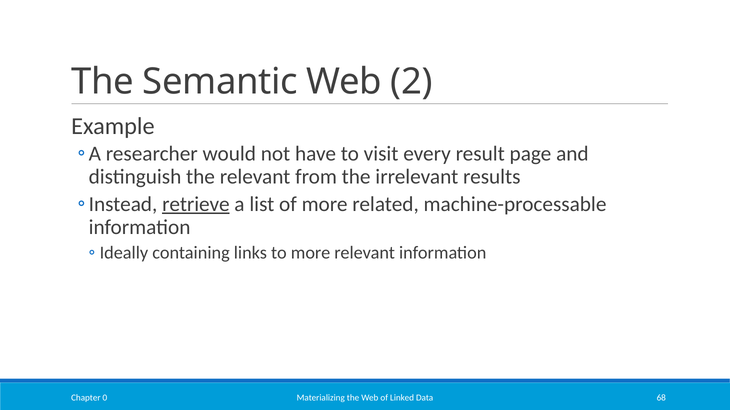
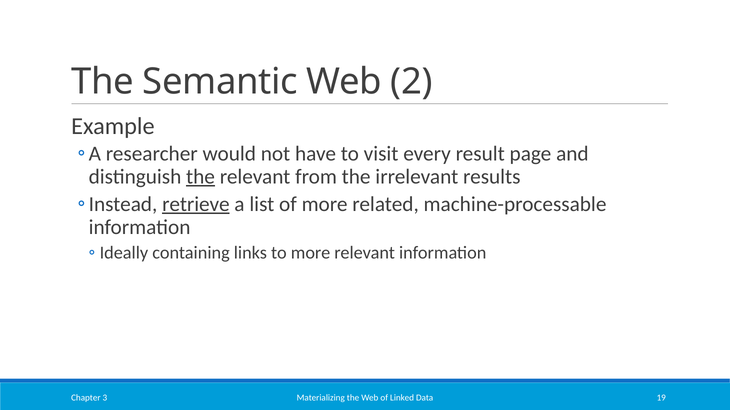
the underline: none -> present (201, 177)
68: 68 -> 19 (661, 398)
0: 0 -> 3 (105, 398)
